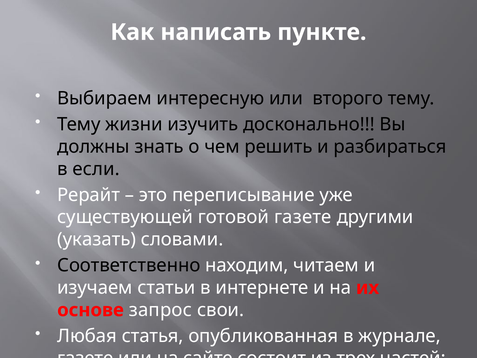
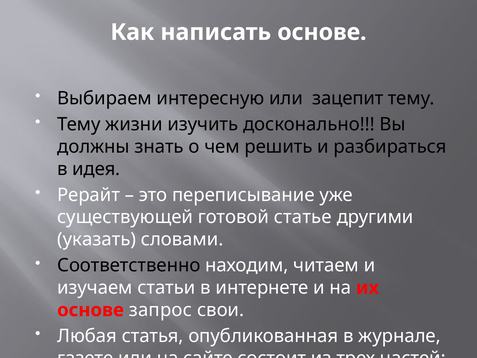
написать пункте: пункте -> основе (322, 32)
второго: второго -> зацепит (348, 98)
если: если -> идея (96, 169)
готовой газете: газете -> статье (303, 217)
